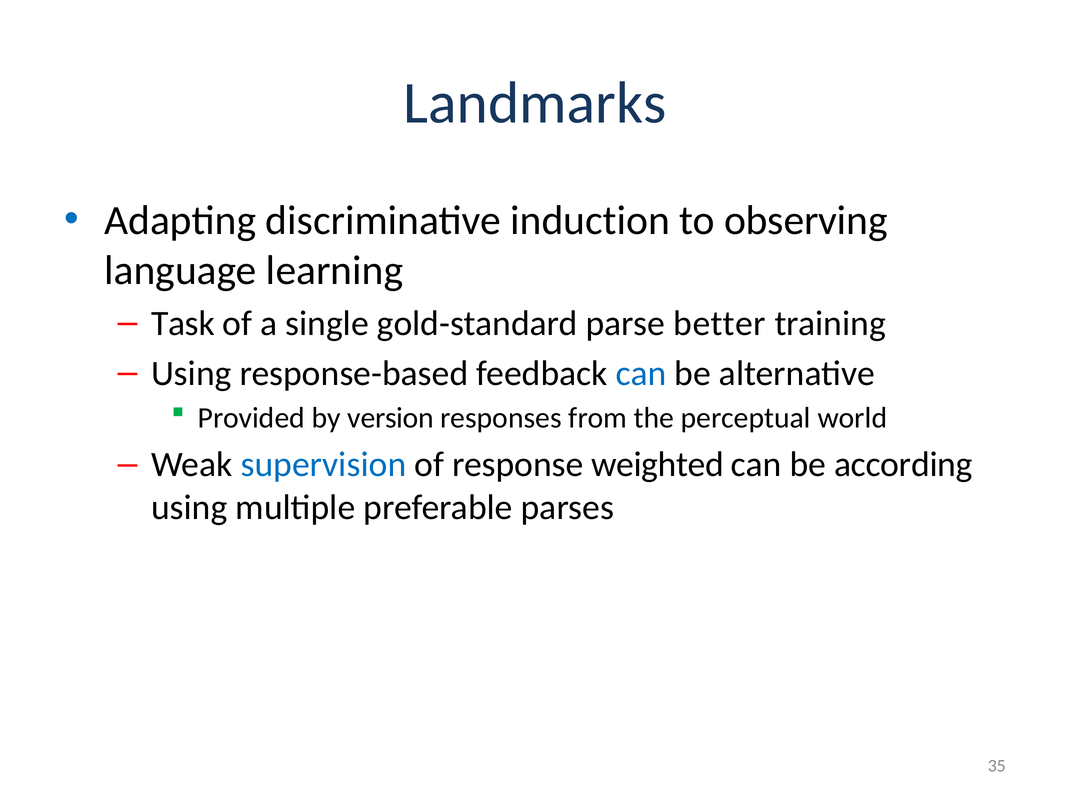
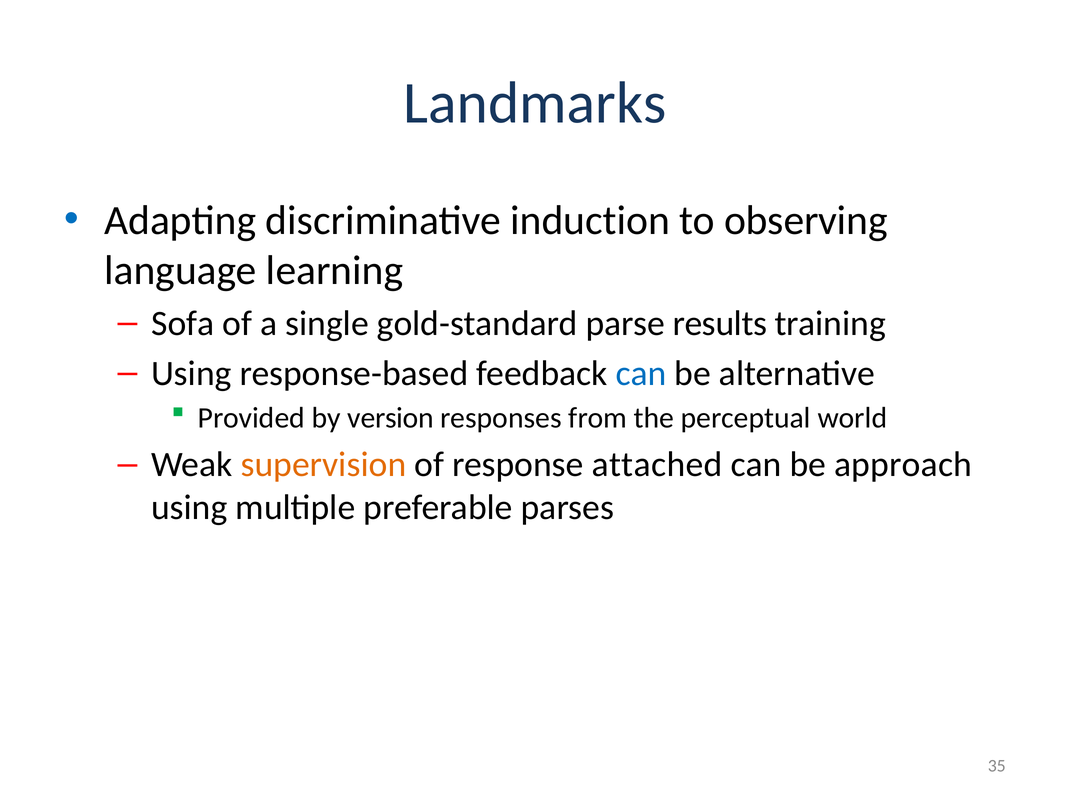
Task: Task -> Sofa (183, 324)
better: better -> results (720, 324)
supervision colour: blue -> orange (323, 465)
weighted: weighted -> attached (657, 465)
according: according -> approach (903, 465)
